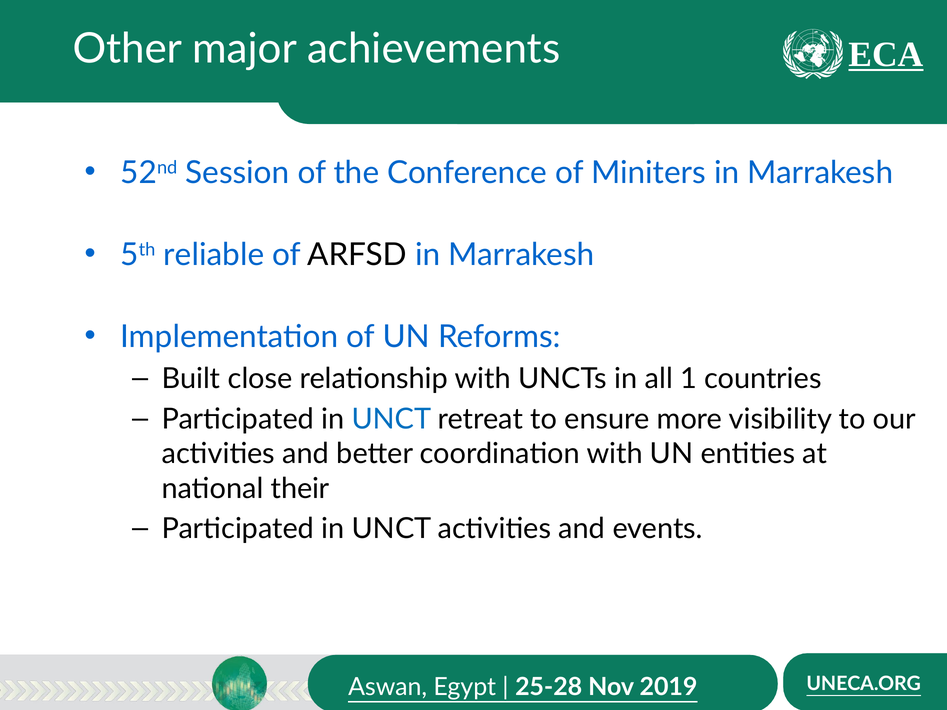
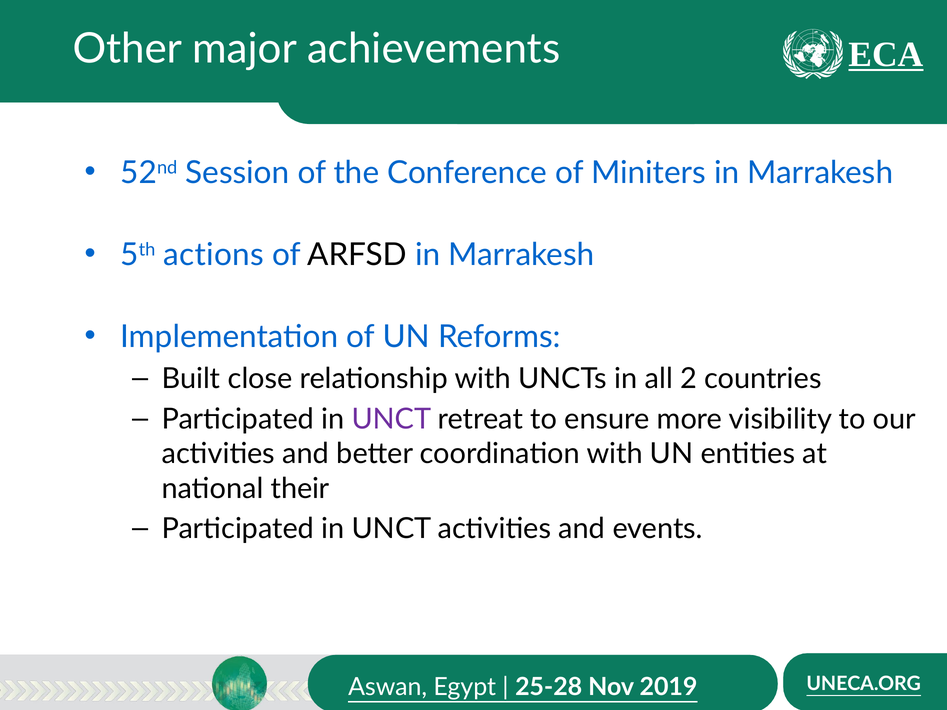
reliable: reliable -> actions (214, 255)
1: 1 -> 2 (689, 379)
UNCT colour: blue -> purple (392, 419)
